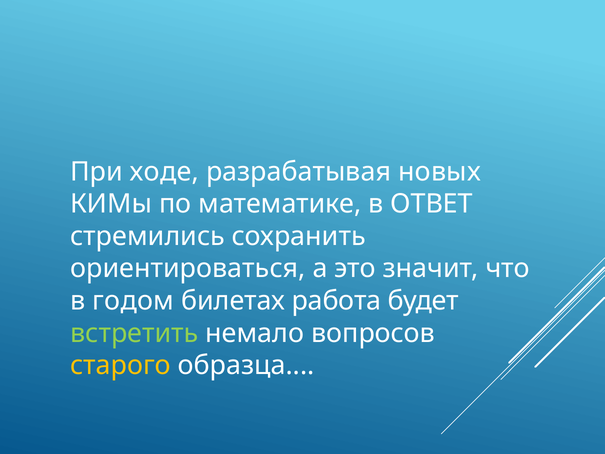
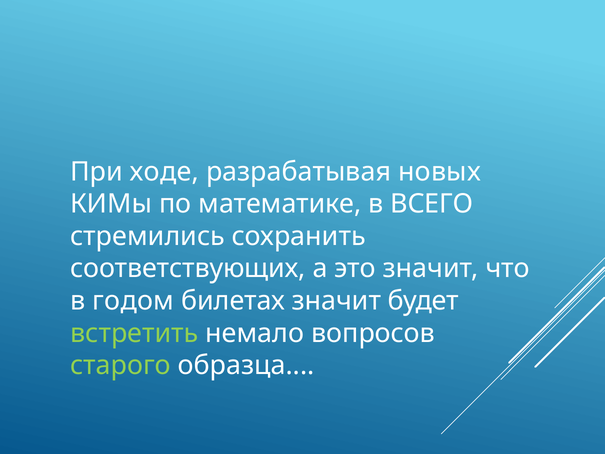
ОТВЕТ: ОТВЕТ -> ВСЕГО (432, 204)
ориентироваться: ориентироваться -> соответствующих (188, 268)
билетах работа: работа -> значит (337, 301)
старого colour: yellow -> light green (121, 365)
